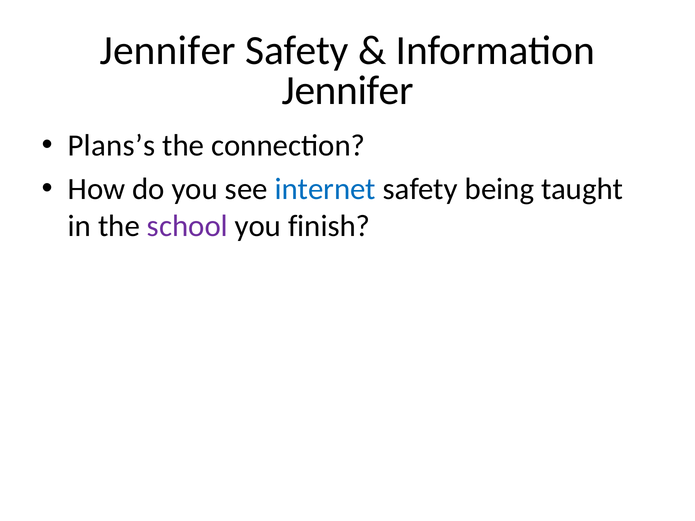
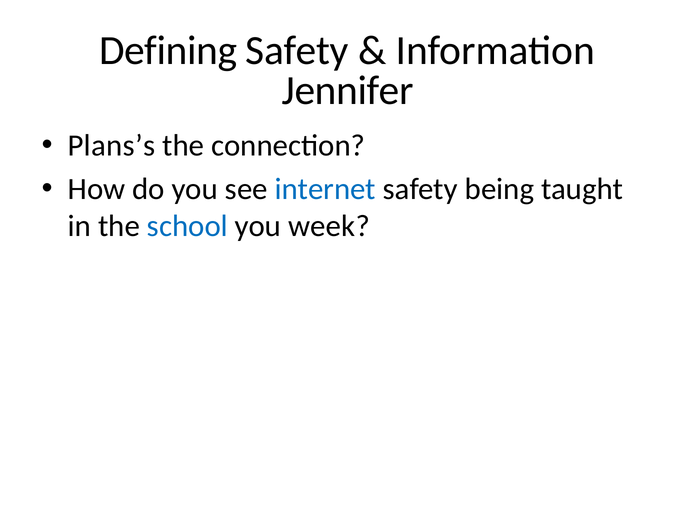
Jennifer: Jennifer -> Defining (168, 51)
school colour: purple -> blue (188, 226)
finish: finish -> week (329, 226)
